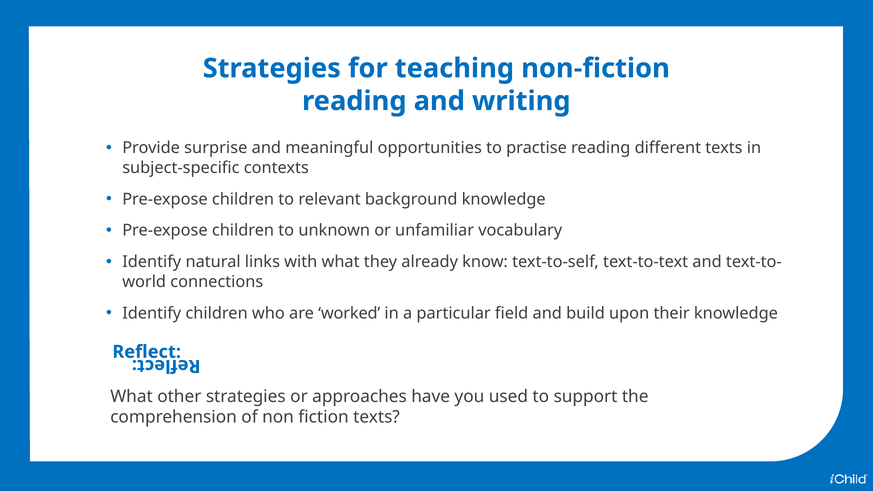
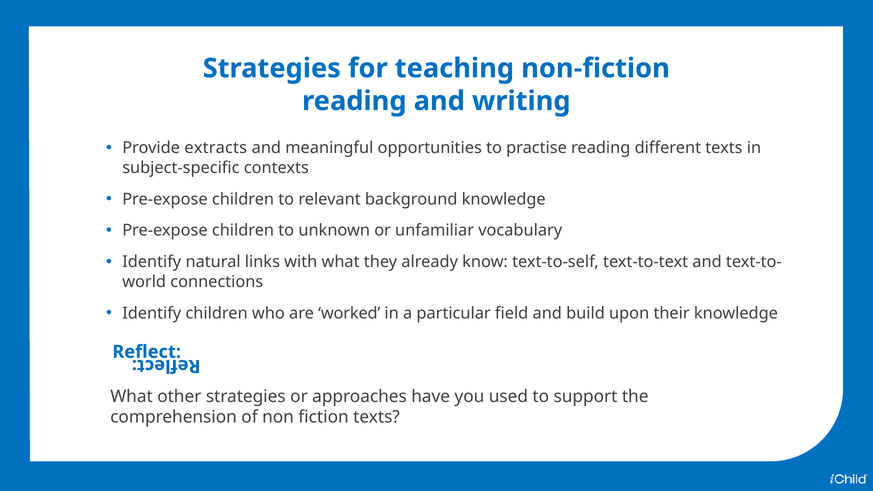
surprise: surprise -> extracts (216, 148)
